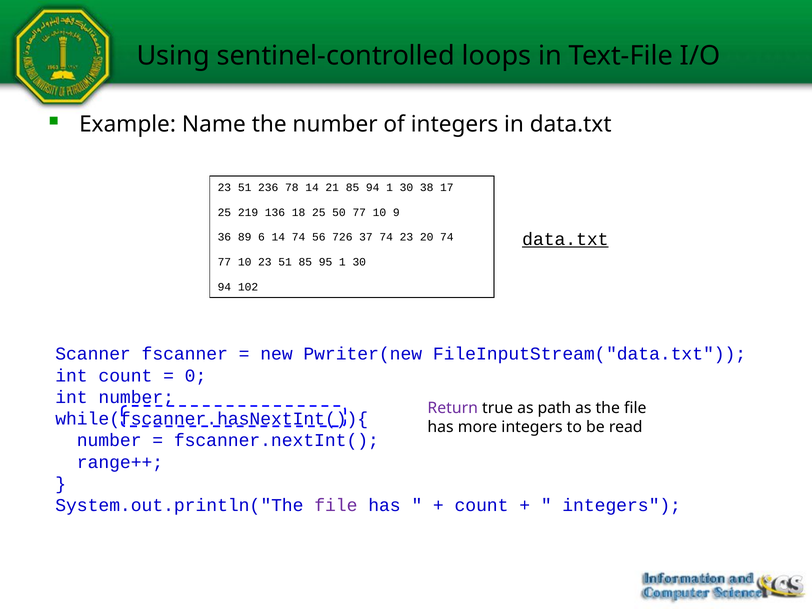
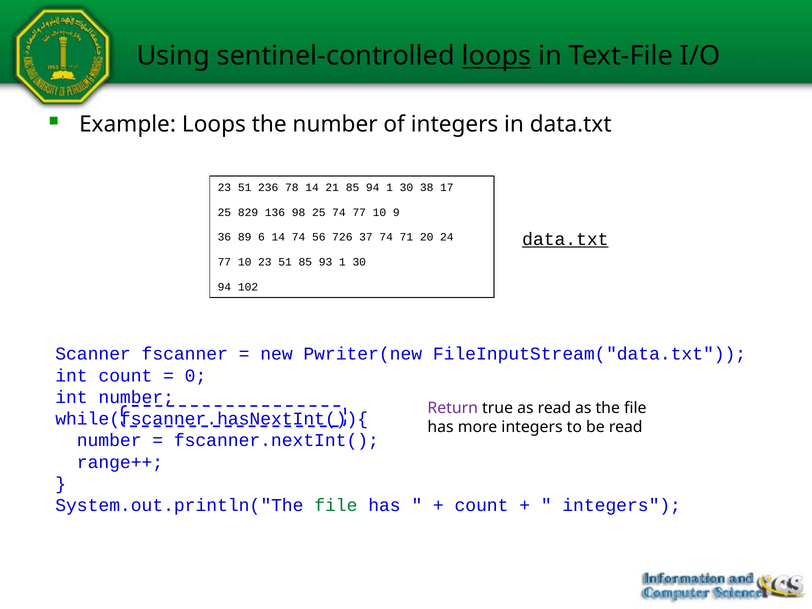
loops underline: none -> present (497, 56)
Example Name: Name -> Loops (214, 124)
219: 219 -> 829 (248, 212)
18: 18 -> 98 (299, 212)
25 50: 50 -> 74 (339, 212)
74 23: 23 -> 71 (406, 237)
20 74: 74 -> 24 (447, 237)
95: 95 -> 93 (326, 262)
as path: path -> read (554, 408)
file colour: purple -> green (336, 505)
